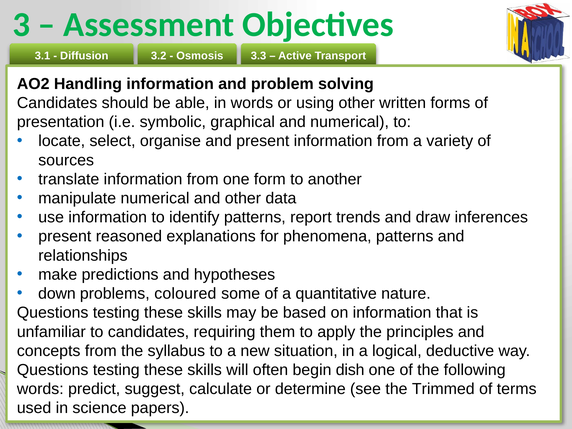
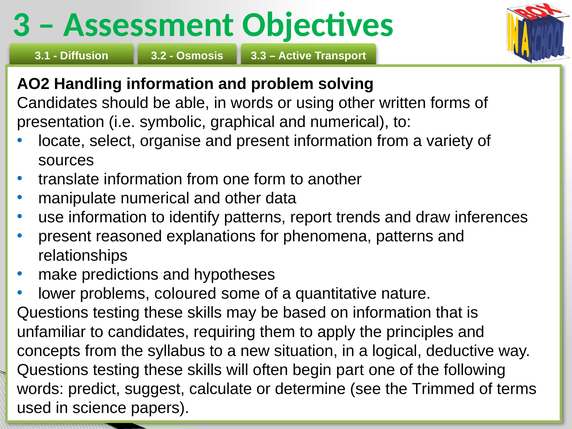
down: down -> lower (57, 294)
dish: dish -> part (350, 370)
